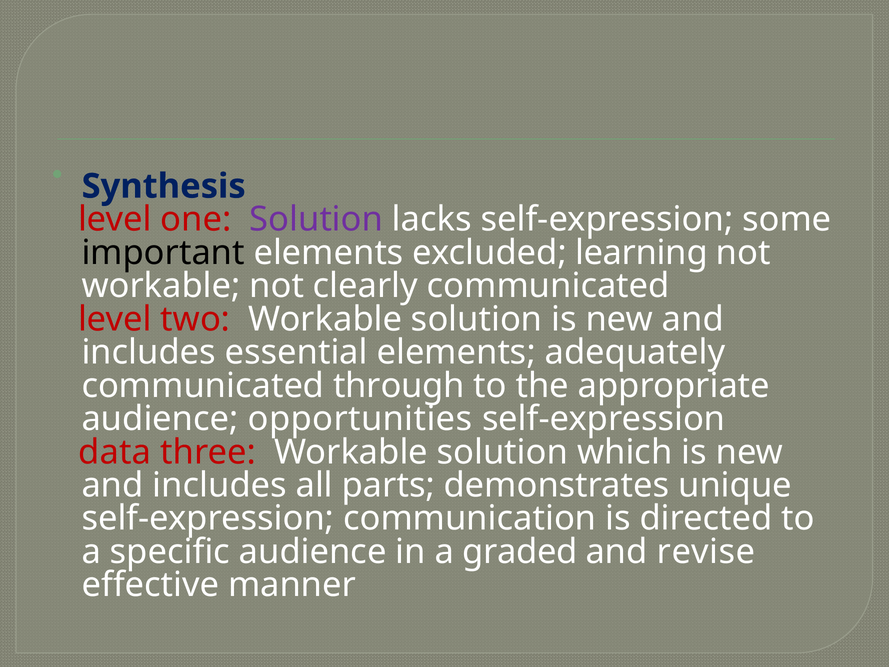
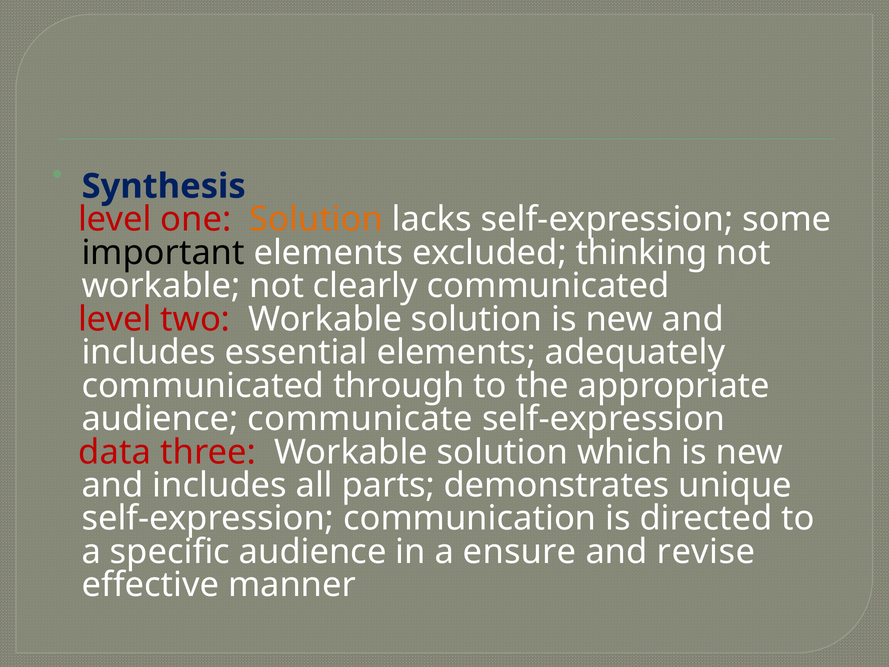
Solution colour: purple -> orange (316, 219)
learning: learning -> thinking (641, 253)
opportunities: opportunities -> communicate (360, 419)
graded: graded -> ensure (520, 552)
